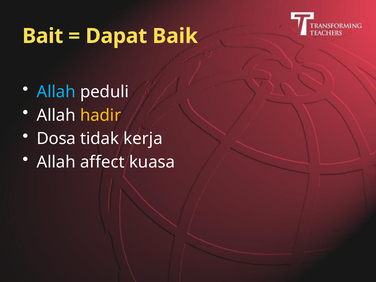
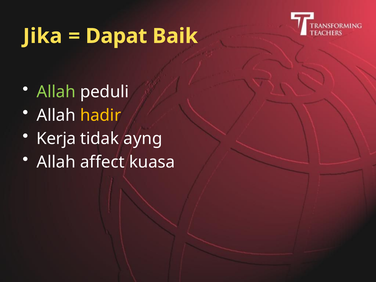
Bait: Bait -> Jika (43, 36)
Allah colour: light blue -> light green (56, 92)
Dosa: Dosa -> Kerja (56, 139)
kerja: kerja -> ayng (143, 139)
